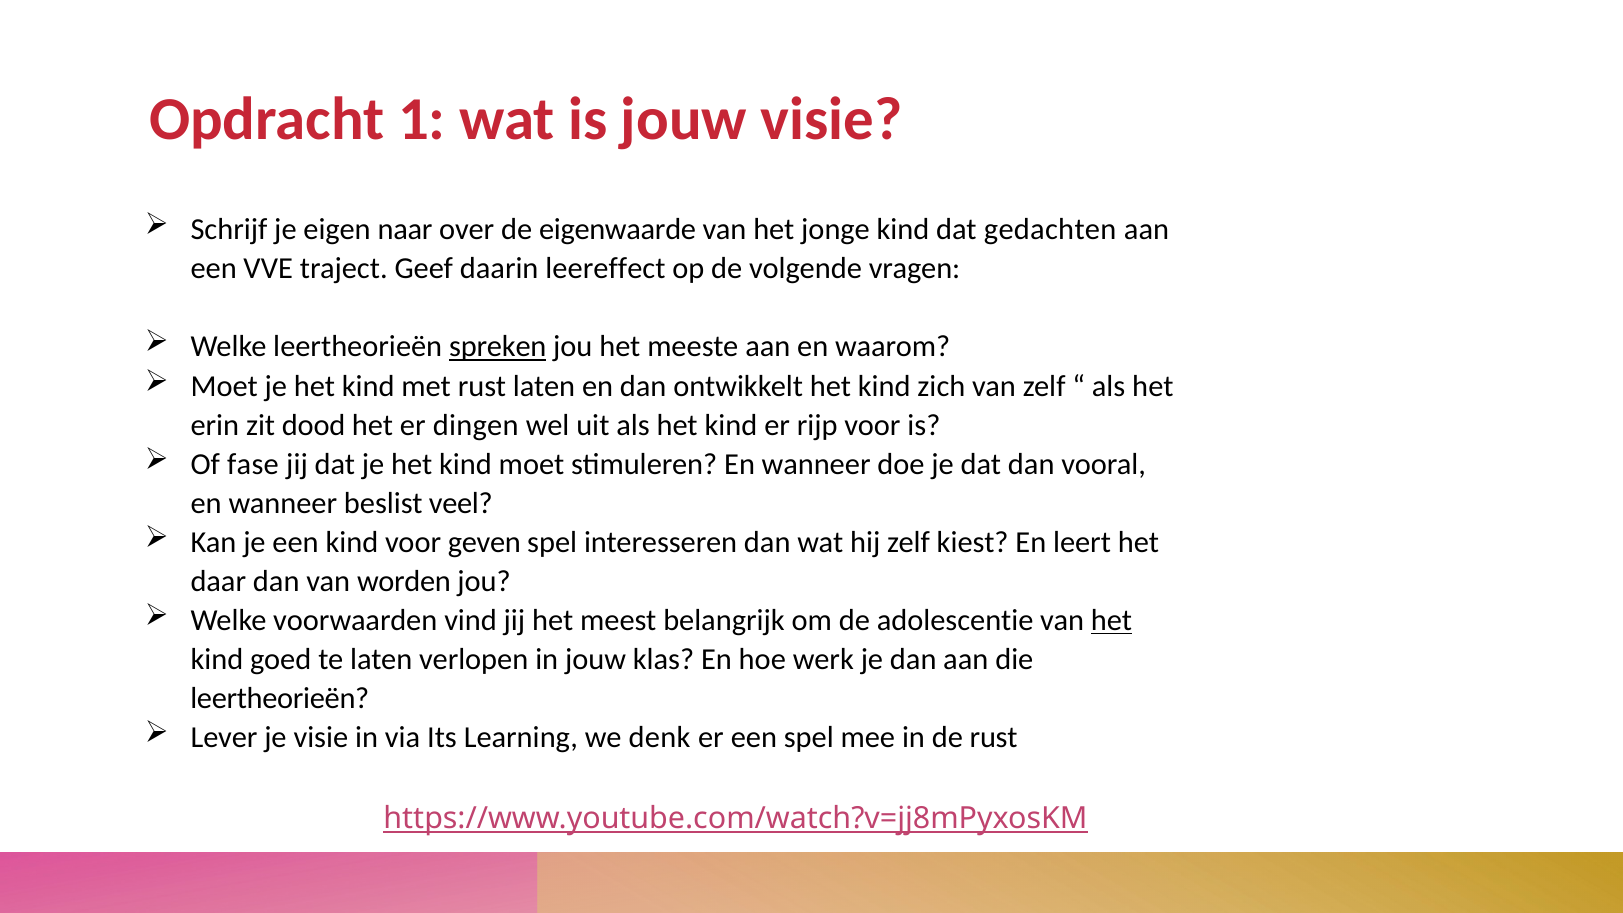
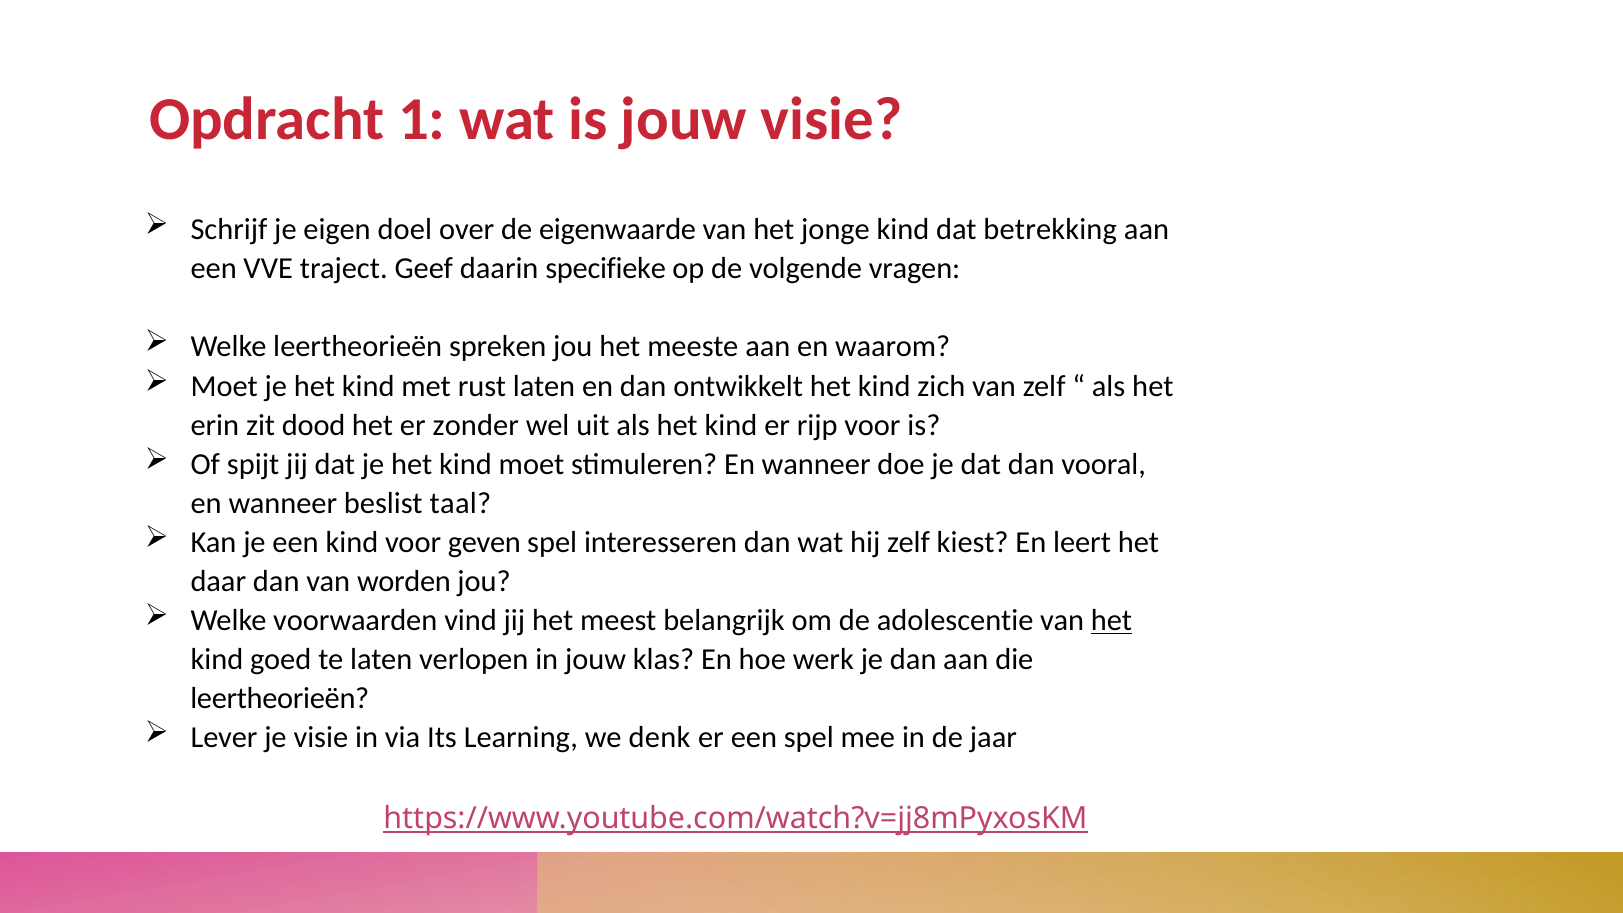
naar: naar -> doel (405, 230)
gedachten: gedachten -> betrekking (1050, 230)
leereffect: leereffect -> specifieke (606, 269)
spreken underline: present -> none (498, 347)
dingen: dingen -> zonder (476, 425)
fase: fase -> spijt (253, 464)
veel: veel -> taal (460, 503)
de rust: rust -> jaar (993, 737)
